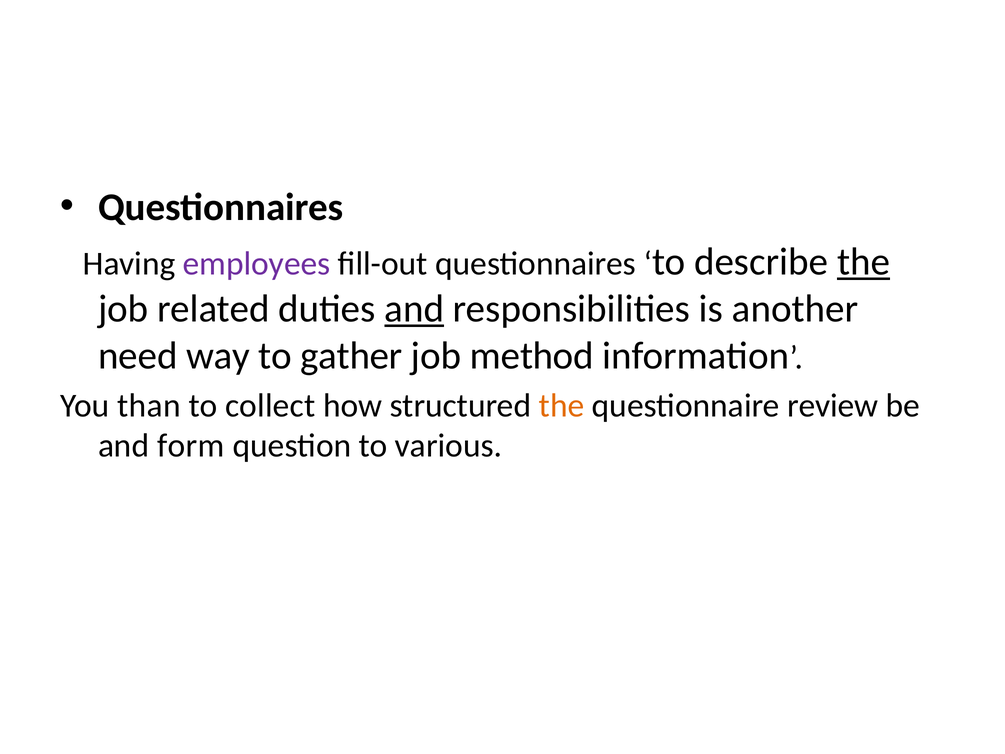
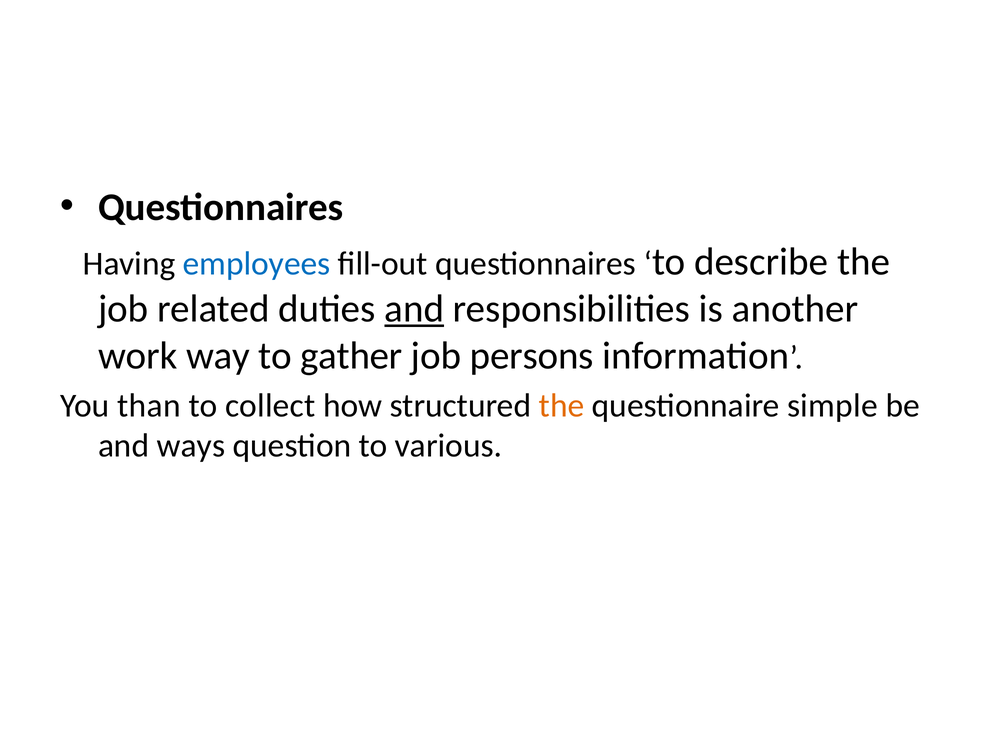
employees colour: purple -> blue (257, 264)
the underline: present -> none (864, 262)
need: need -> work (138, 356)
method: method -> persons (532, 356)
review: review -> simple (833, 406)
form: form -> ways (191, 446)
